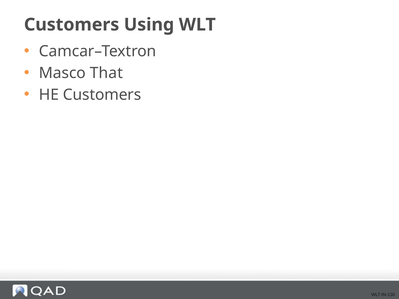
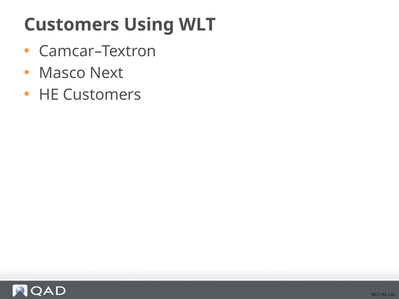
That: That -> Next (107, 73)
